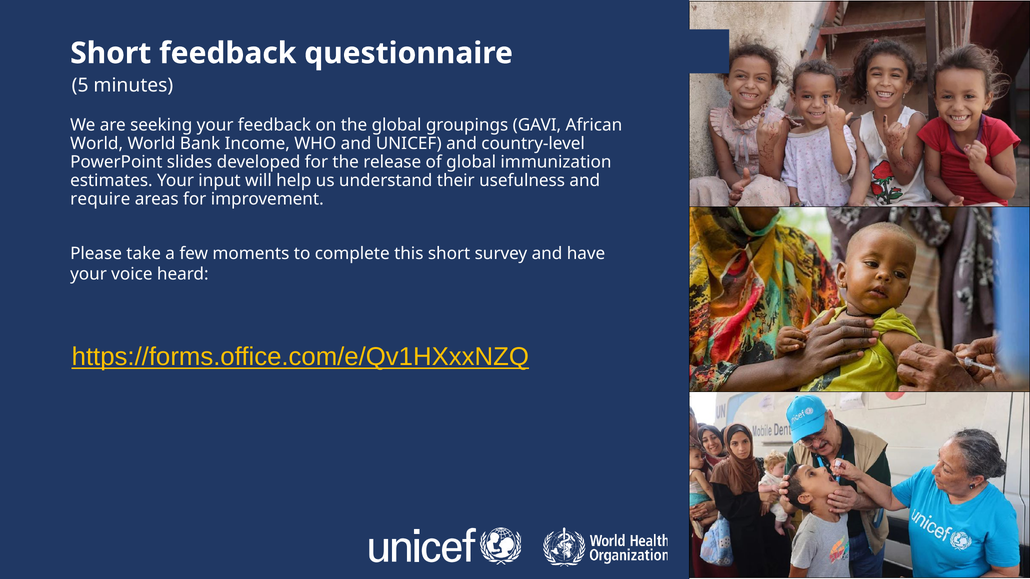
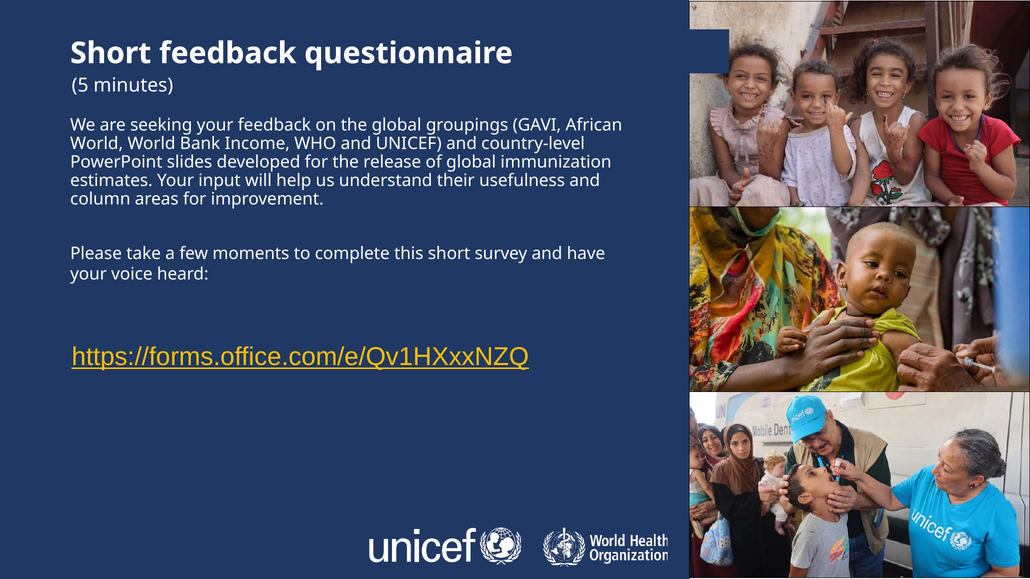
require: require -> column (100, 199)
